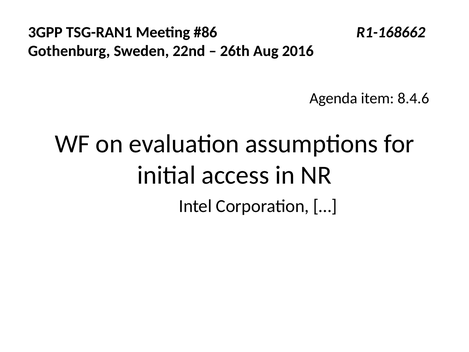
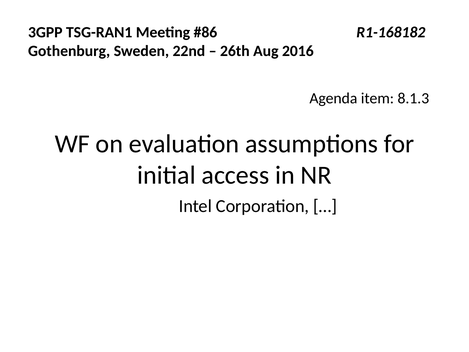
R1-168662: R1-168662 -> R1-168182 (391, 32)
8.4.6: 8.4.6 -> 8.1.3 (413, 98)
